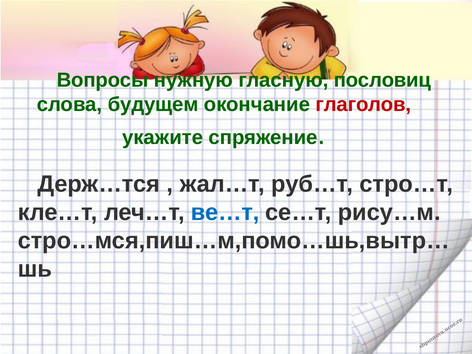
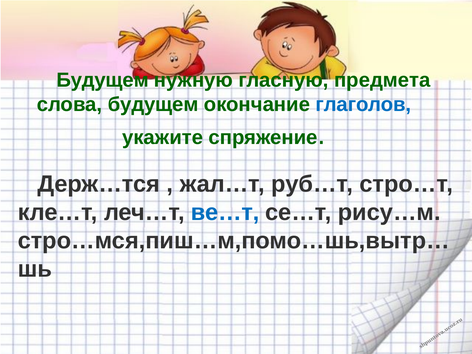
Вопросы: Вопросы -> Будущем (103, 80)
пословиц: пословиц -> предмета (382, 80)
глаголов colour: red -> blue (363, 104)
